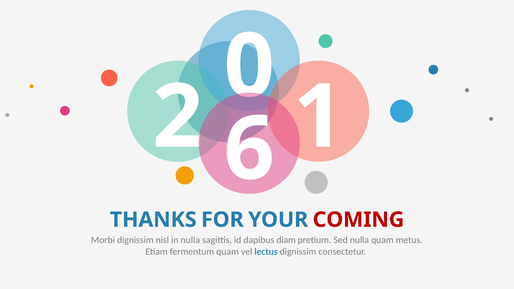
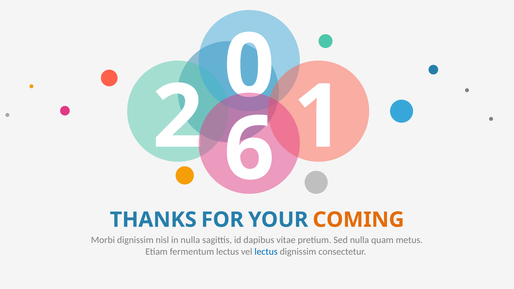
COMING colour: red -> orange (358, 220)
diam: diam -> vitae (286, 240)
fermentum quam: quam -> lectus (228, 252)
